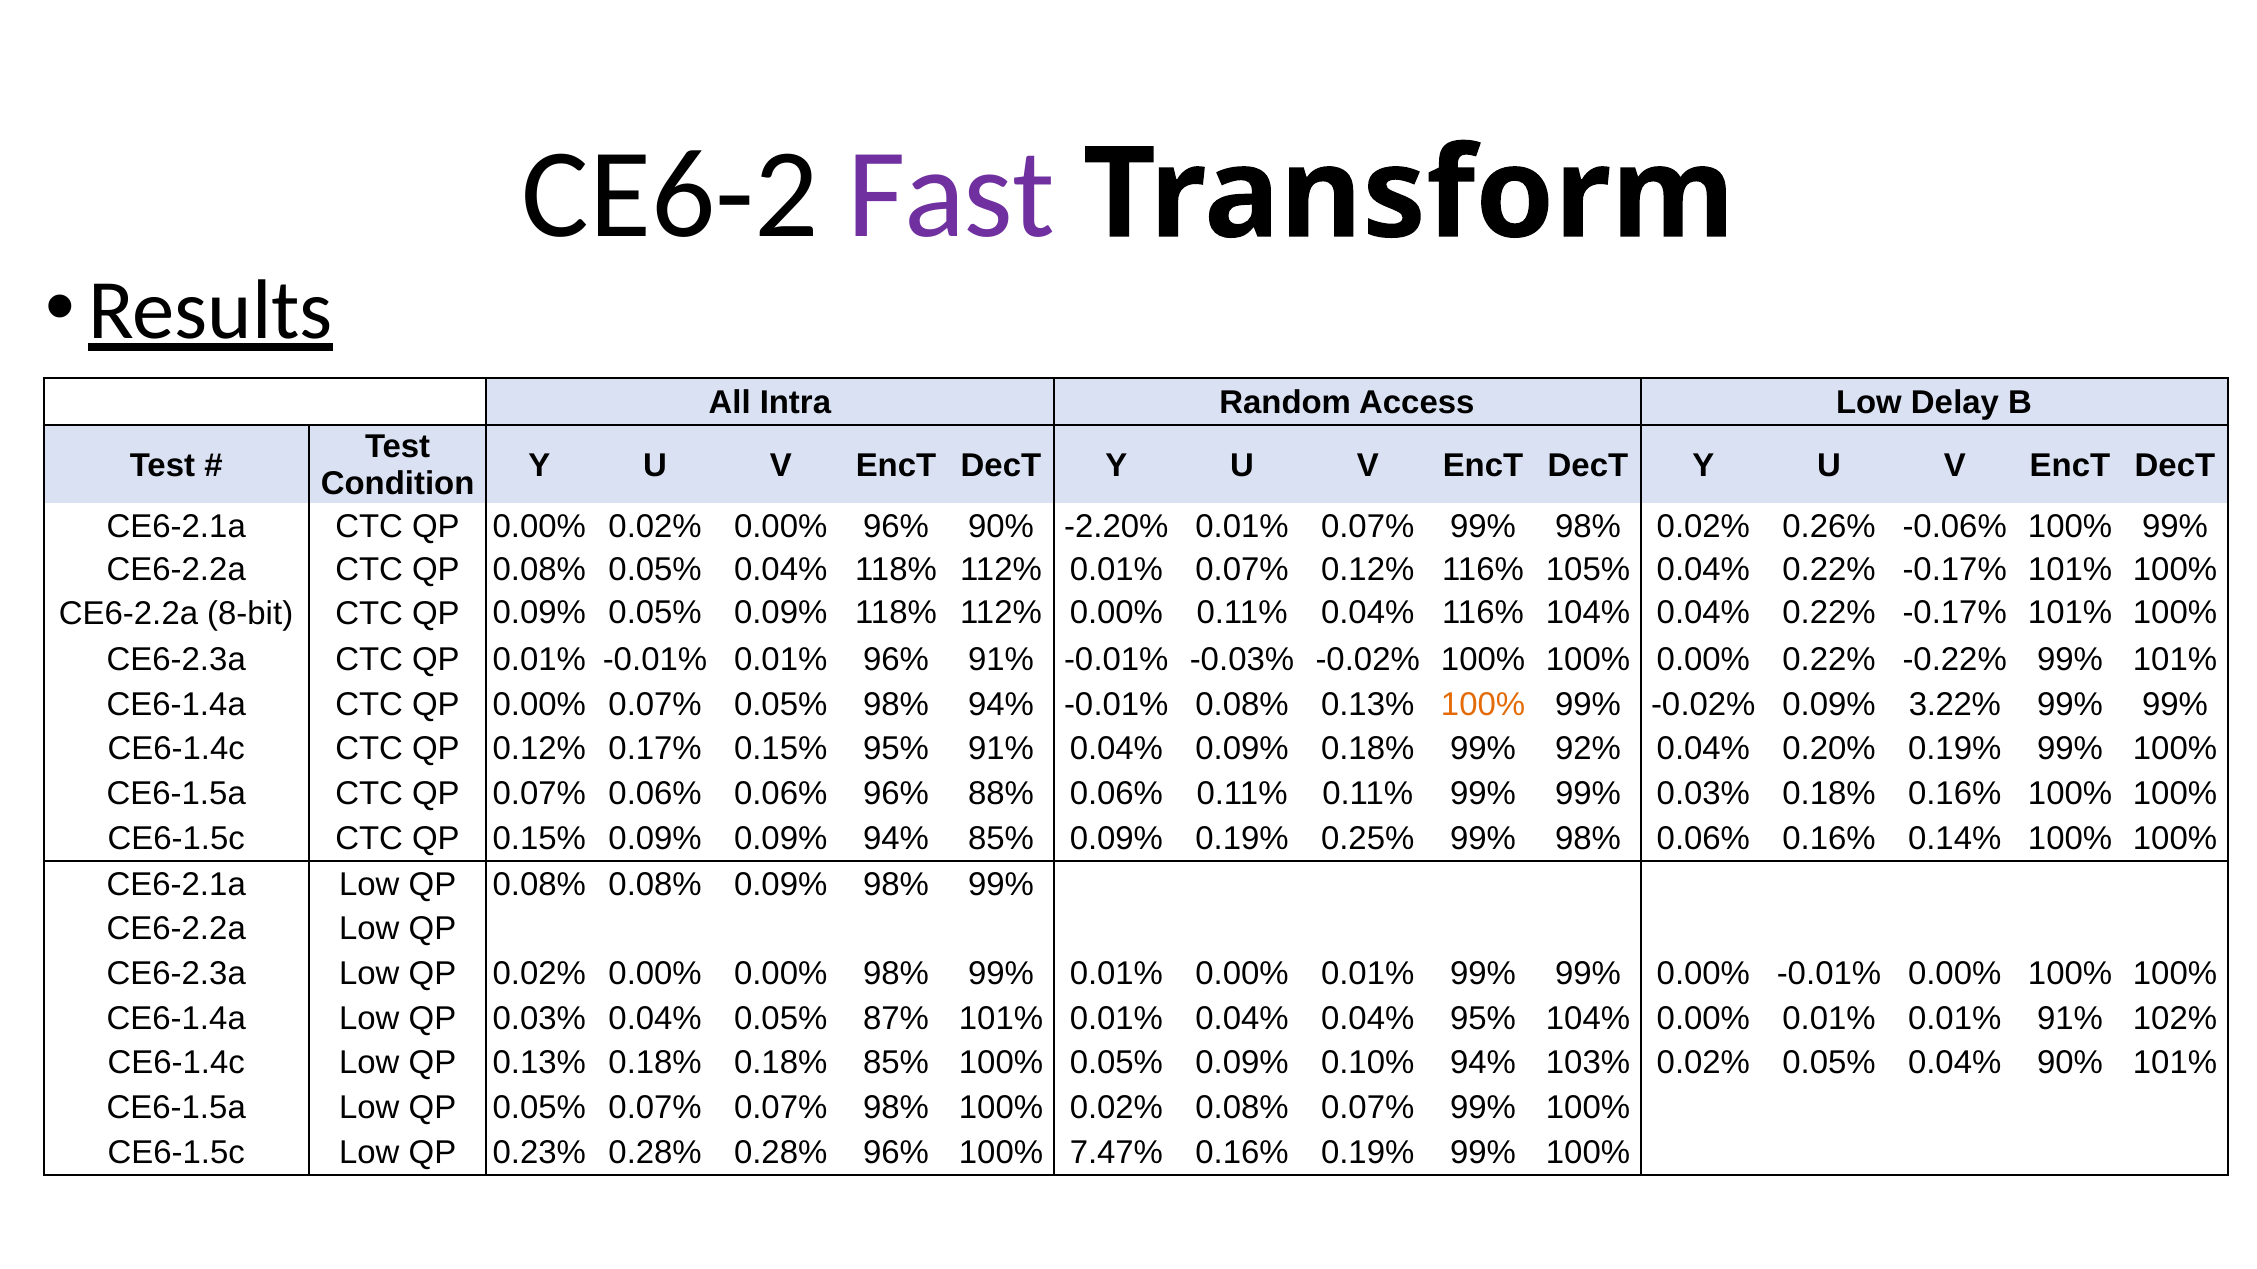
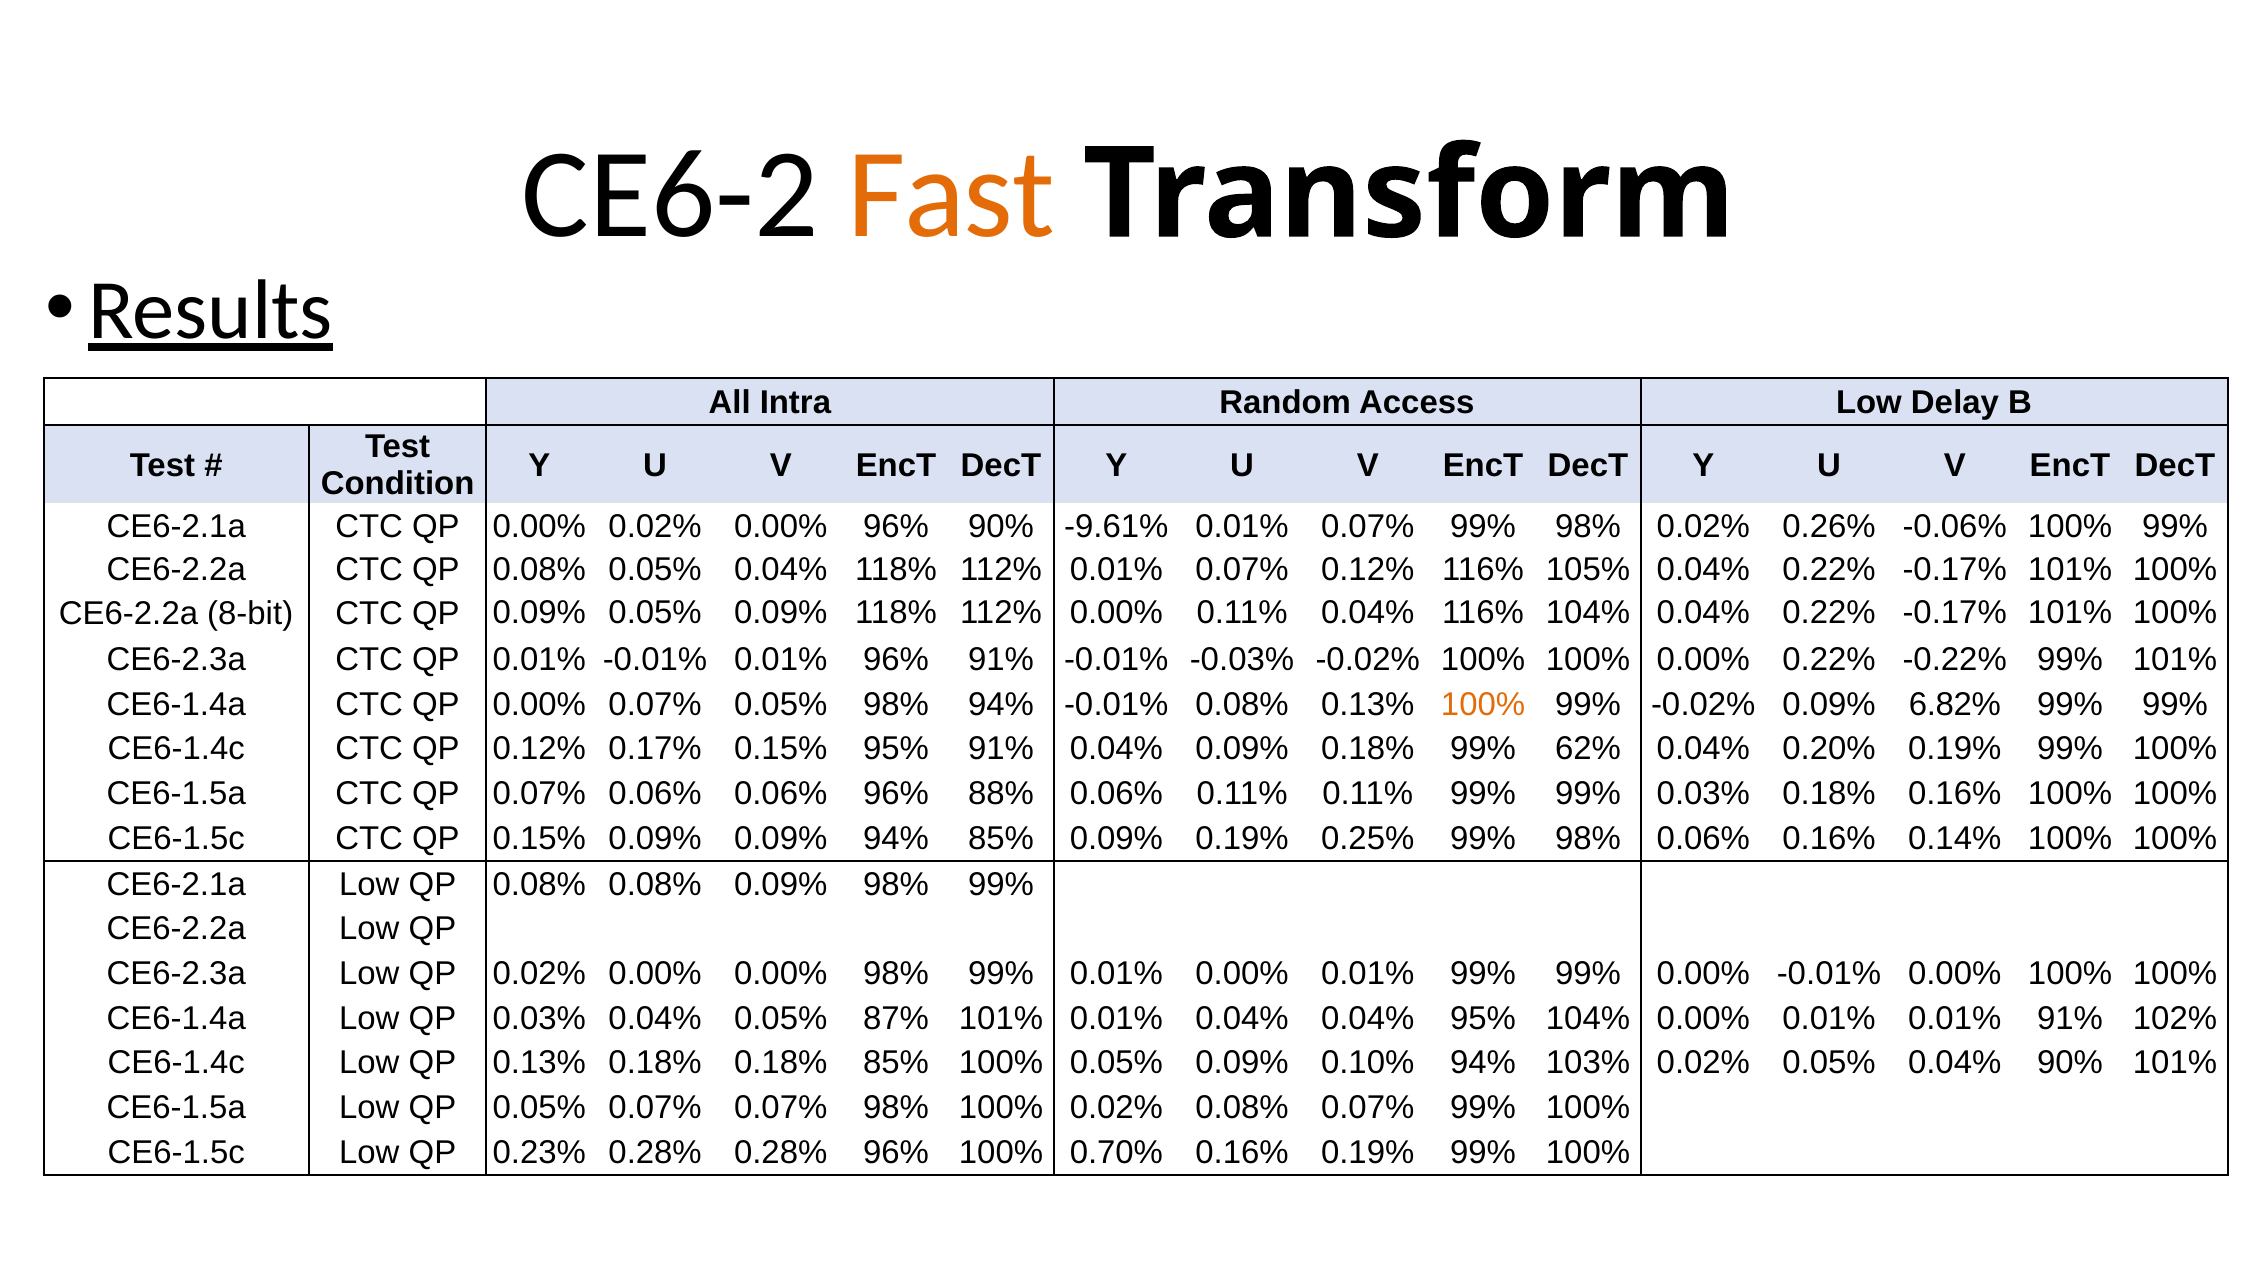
Fast colour: purple -> orange (951, 195)
-2.20%: -2.20% -> -9.61% (1116, 527)
3.22%: 3.22% -> 6.82% (1955, 705)
92%: 92% -> 62% (1588, 749)
7.47%: 7.47% -> 0.70% (1116, 1154)
